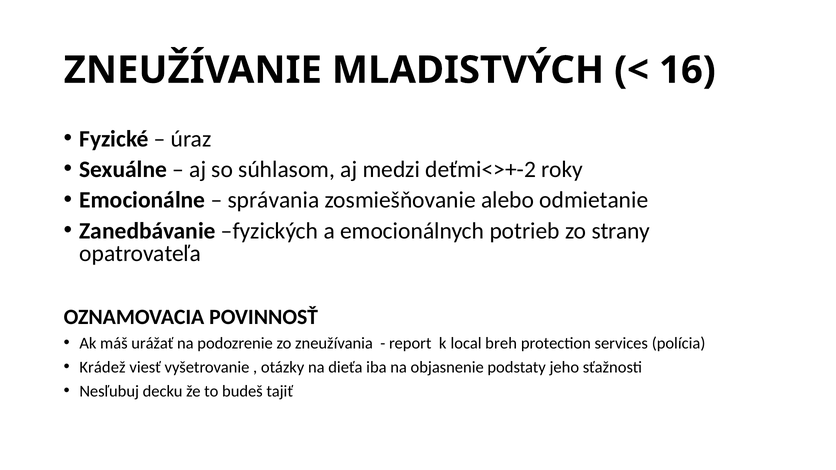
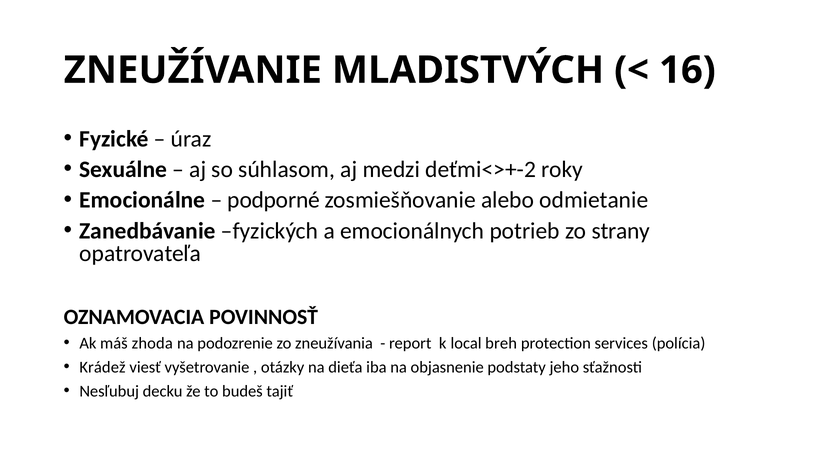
správania: správania -> podporné (274, 200)
urážať: urážať -> zhoda (152, 344)
